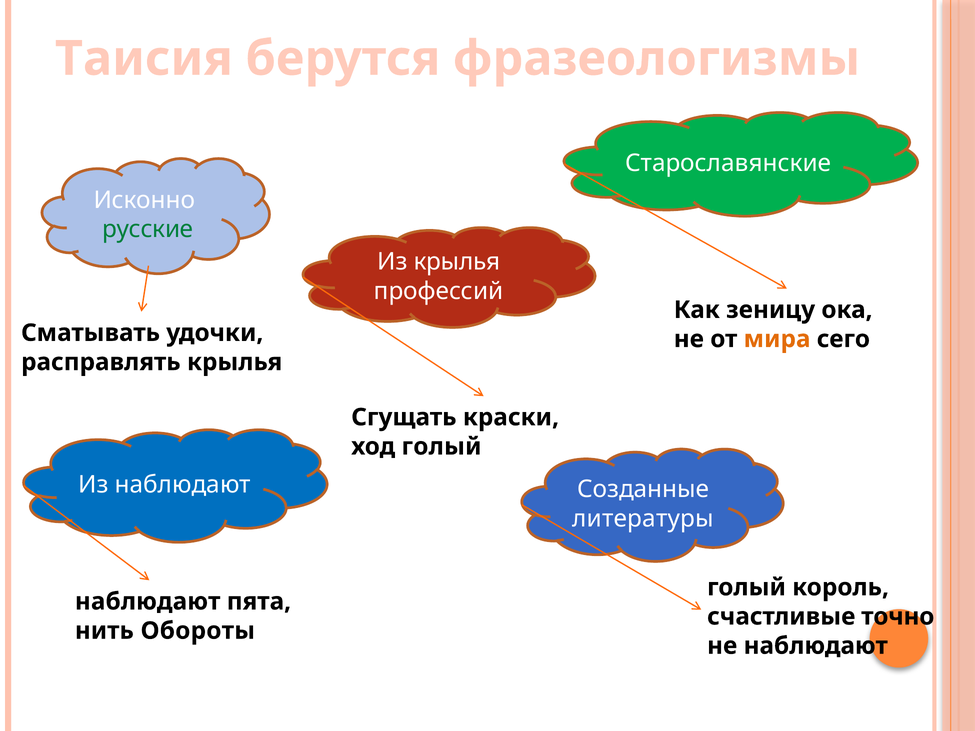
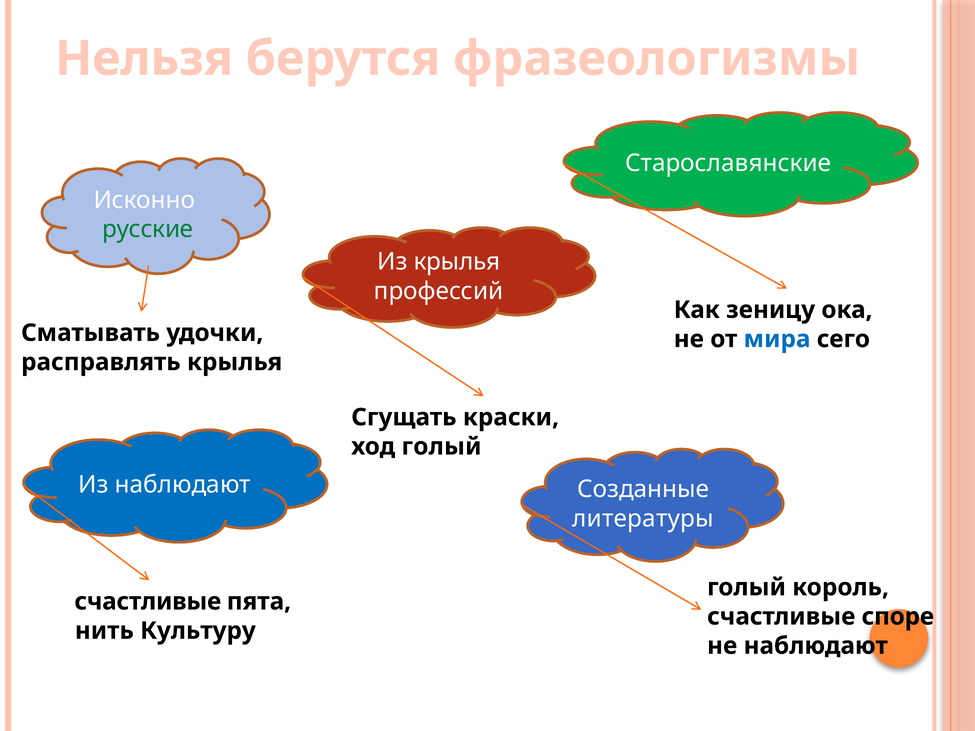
Таисия: Таисия -> Нельзя (144, 59)
мира colour: orange -> blue (777, 339)
наблюдают: наблюдают -> счастливые (148, 602)
точно: точно -> споре (898, 617)
Обороты: Обороты -> Культуру (198, 631)
